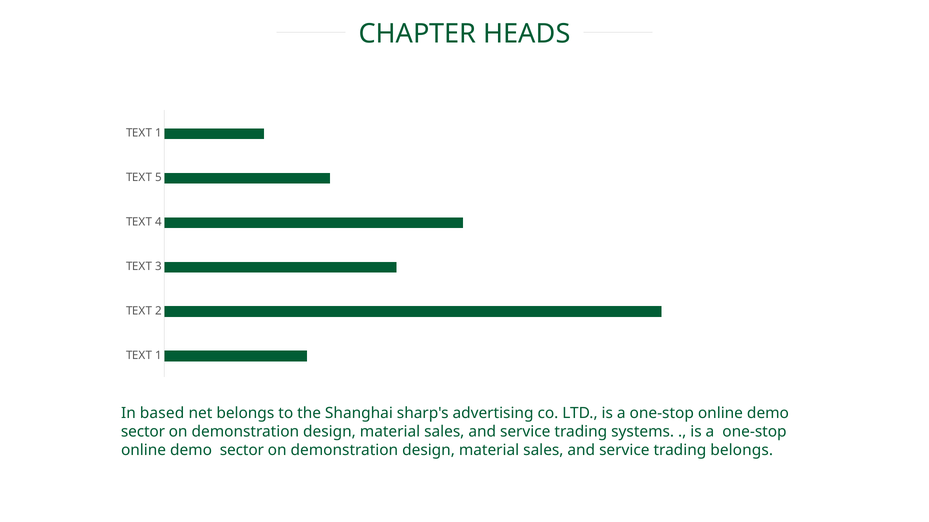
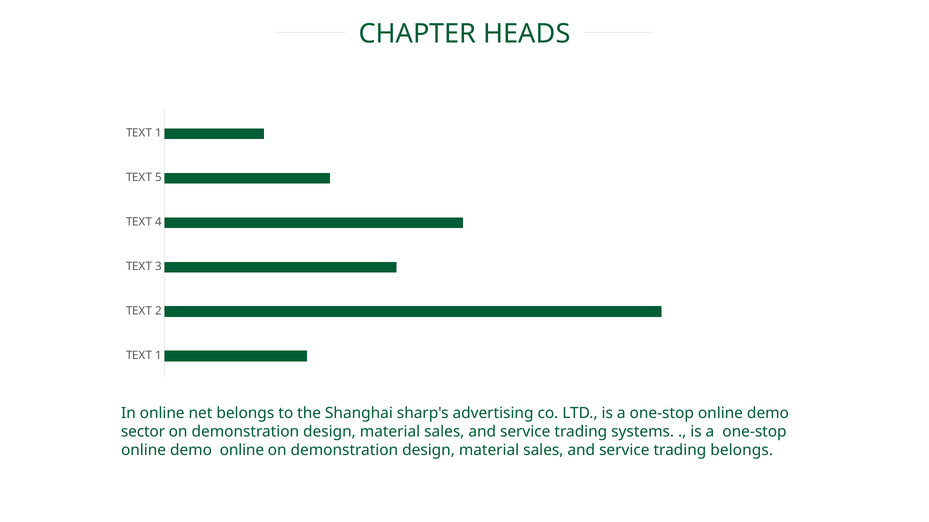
In based: based -> online (162, 414)
sector: sector -> online (242, 451)
